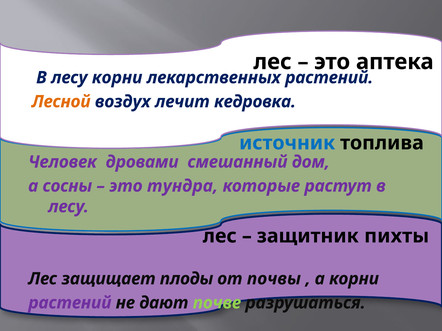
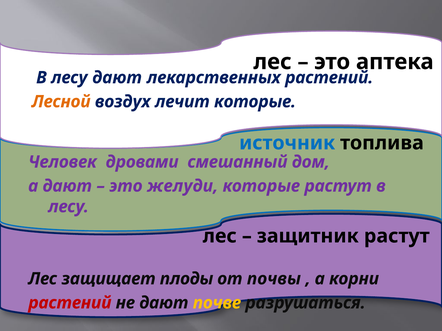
лесу корни: корни -> дают (117, 78)
лечит кедровка: кедровка -> которые (255, 102)
а сосны: сосны -> дают (67, 186)
тундра: тундра -> желуди (183, 186)
защитник пихты: пихты -> растут (397, 236)
растений colour: purple -> red (70, 303)
почве colour: light green -> yellow (217, 303)
